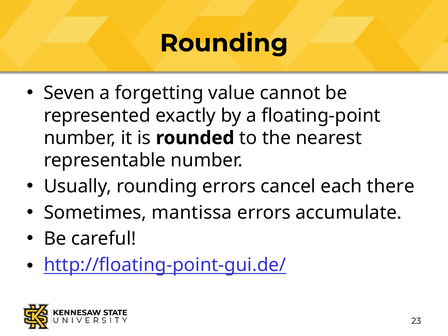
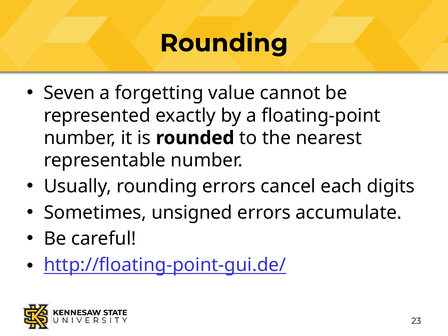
there: there -> digits (391, 186)
mantissa: mantissa -> unsigned (192, 213)
